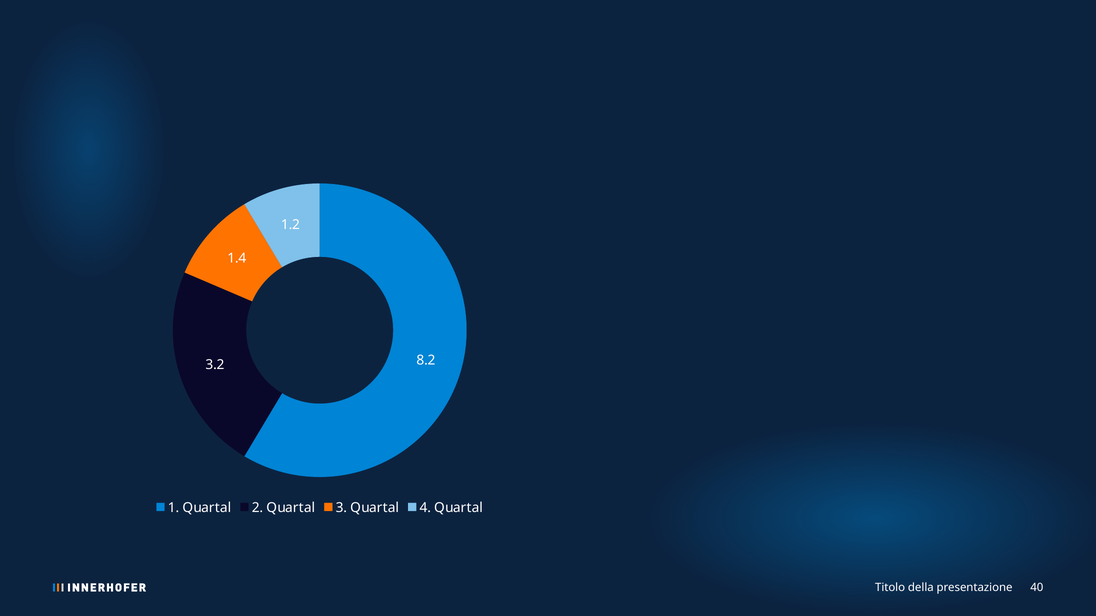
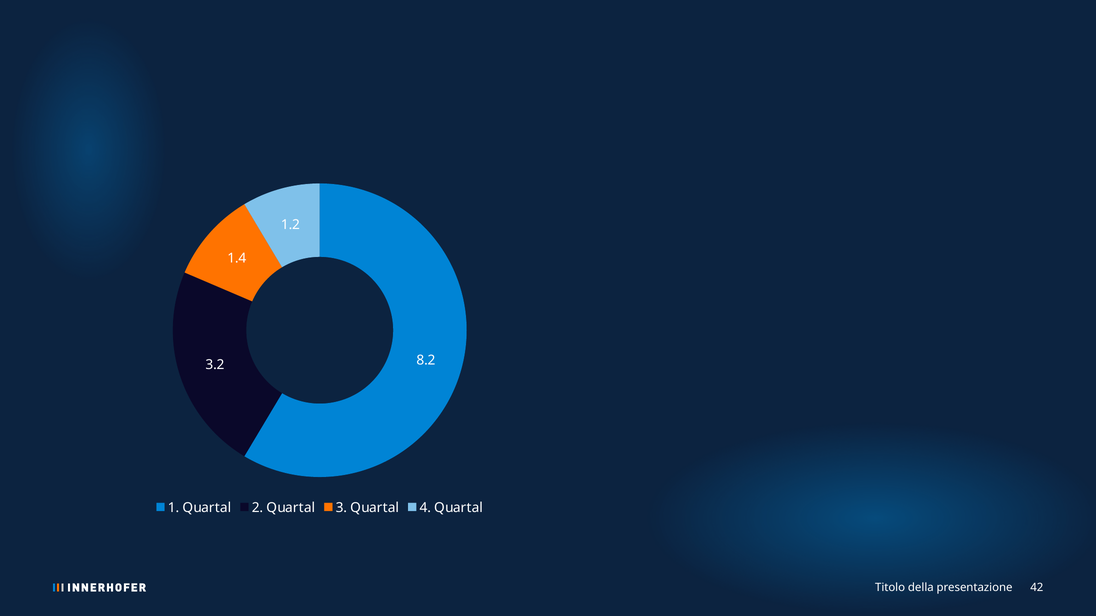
40: 40 -> 42 (1037, 588)
